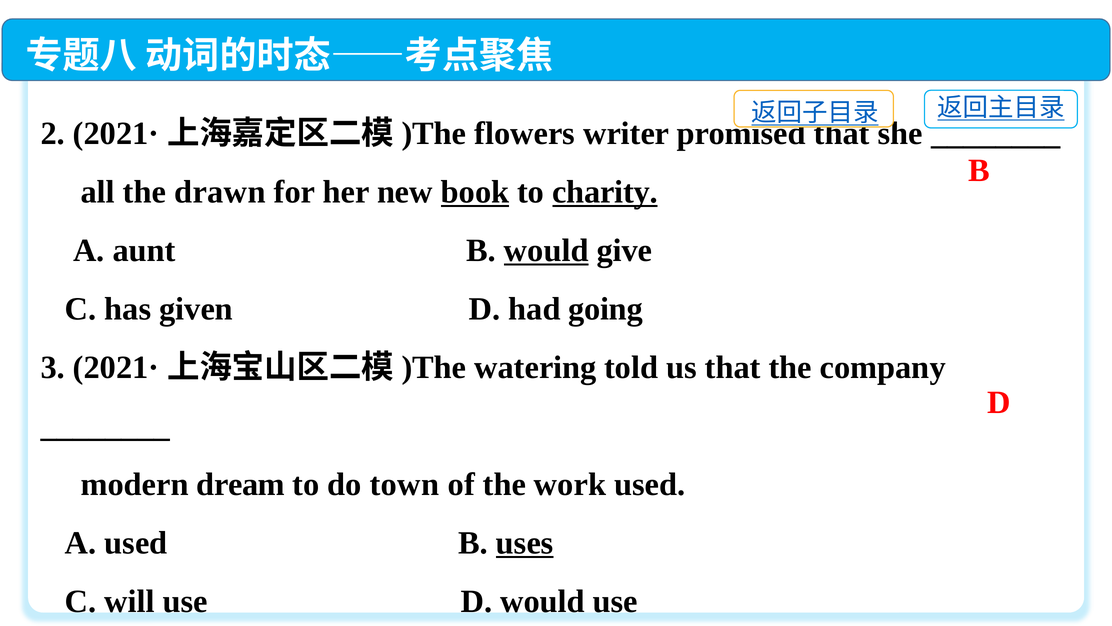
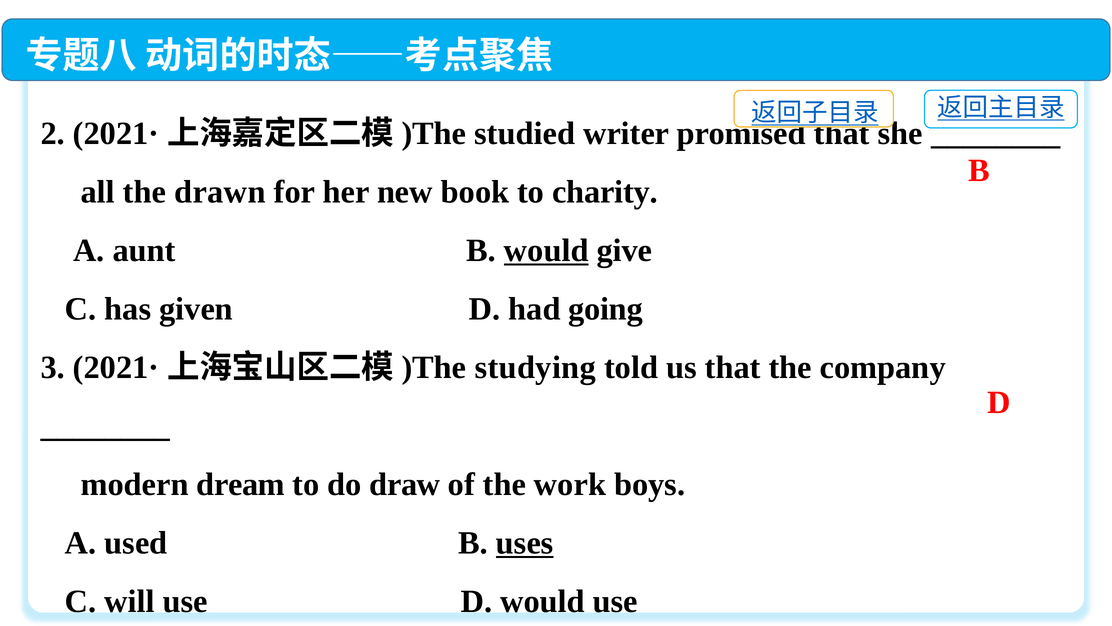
flowers: flowers -> studied (525, 134)
book underline: present -> none (475, 192)
charity underline: present -> none (605, 192)
watering: watering -> studying (535, 367)
town: town -> draw (405, 484)
work used: used -> boys (650, 484)
